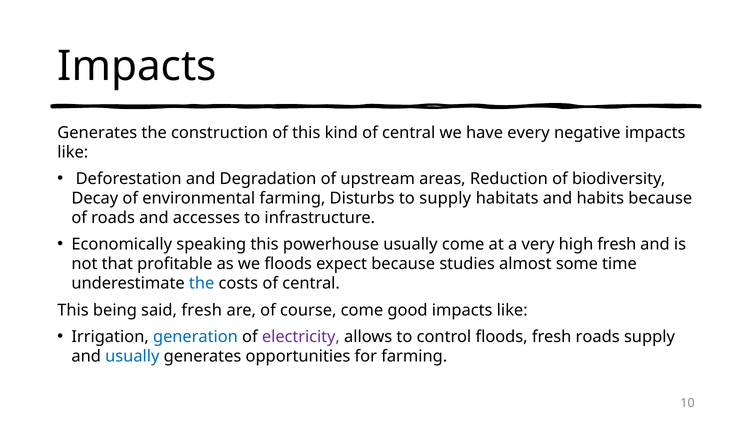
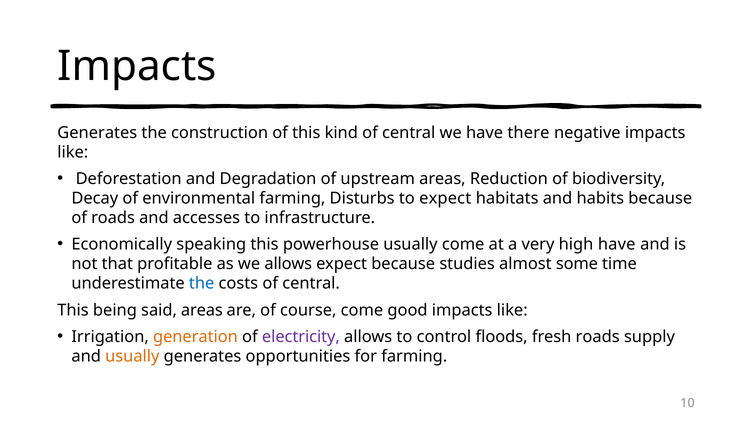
every: every -> there (528, 133)
to supply: supply -> expect (445, 198)
high fresh: fresh -> have (617, 244)
we floods: floods -> allows (288, 264)
said fresh: fresh -> areas (202, 310)
generation colour: blue -> orange (195, 337)
usually colour: blue -> orange (132, 356)
